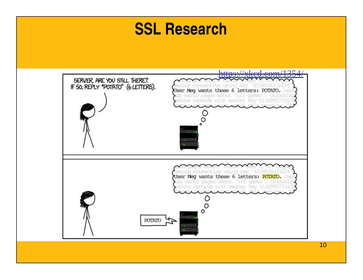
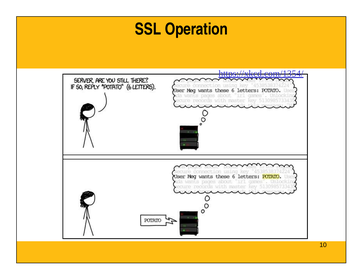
Research: Research -> Operation (196, 29)
